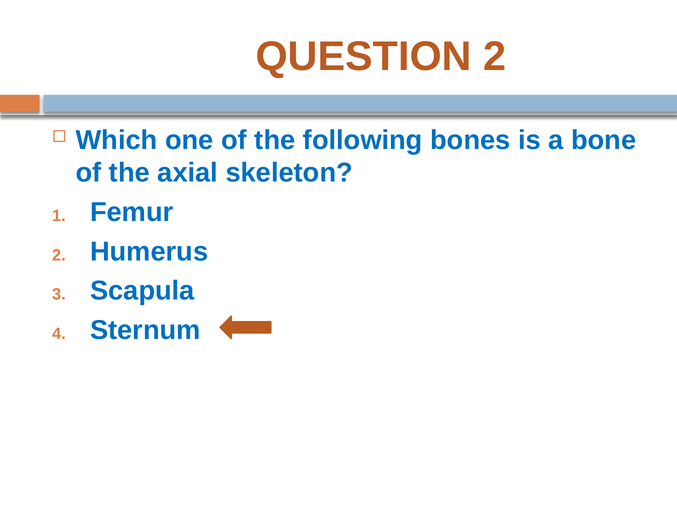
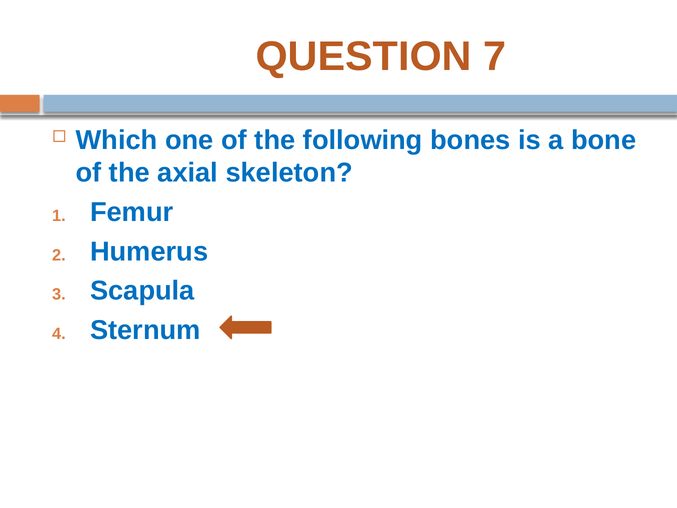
QUESTION 2: 2 -> 7 (495, 56)
